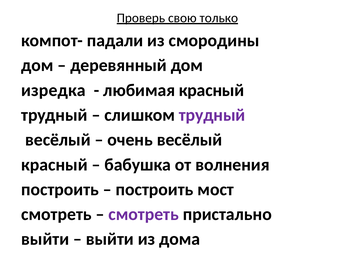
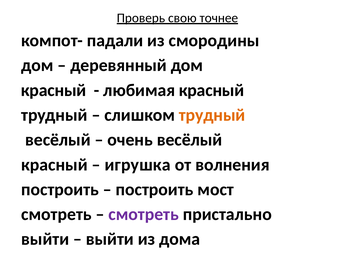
только: только -> точнее (219, 18)
изредка: изредка -> красный (54, 90)
трудный colour: purple -> orange (212, 115)
бабушка: бабушка -> игрушка (138, 164)
